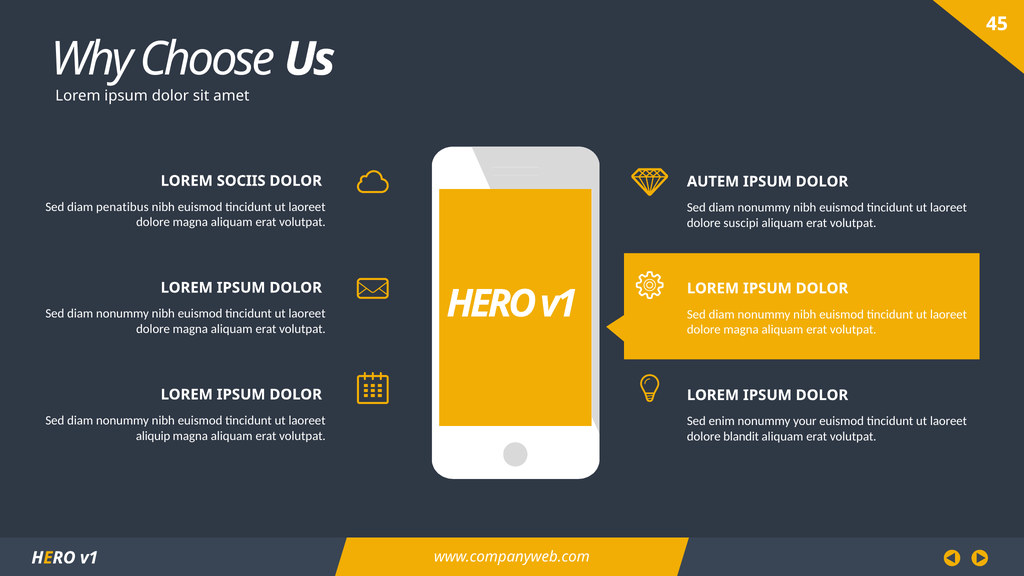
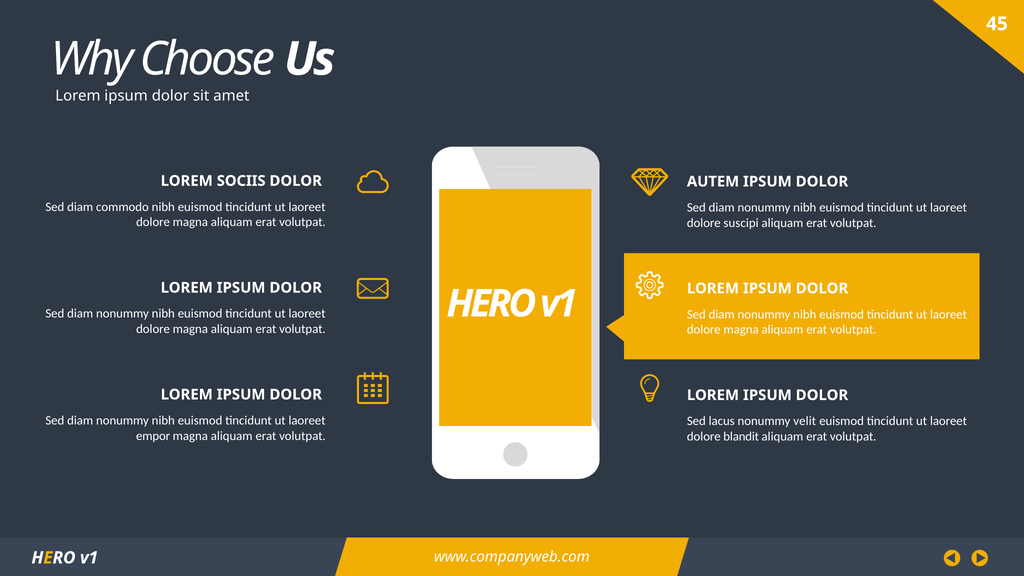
penatibus: penatibus -> commodo (122, 207)
enim: enim -> lacus (722, 421)
your: your -> velit (805, 421)
aliquip: aliquip -> empor (153, 436)
